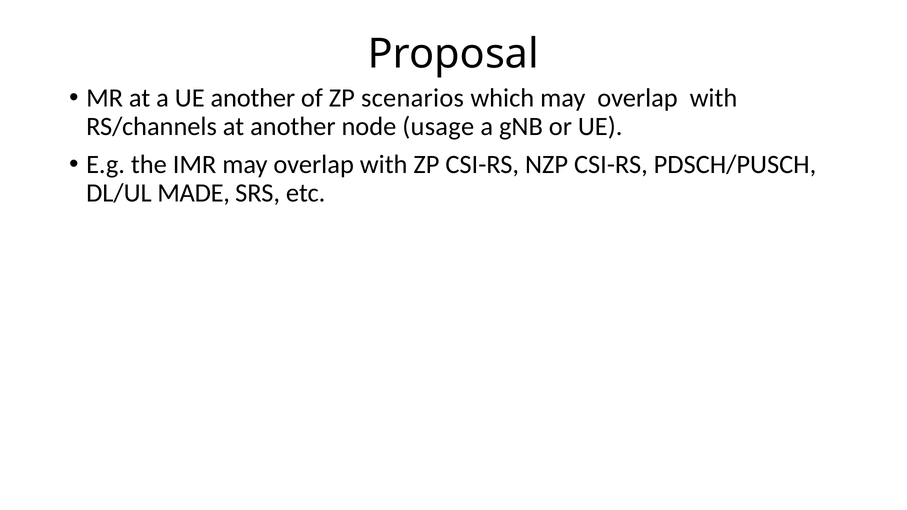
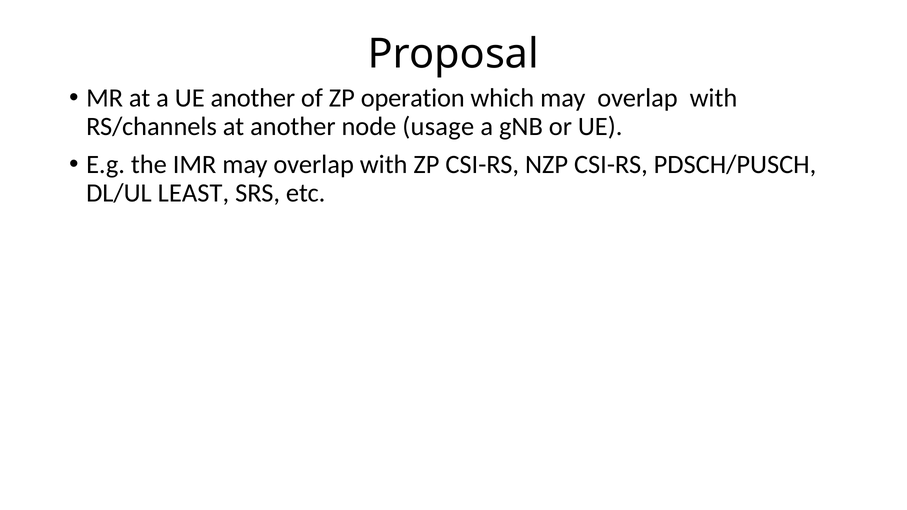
scenarios: scenarios -> operation (413, 98)
MADE: MADE -> LEAST (193, 193)
